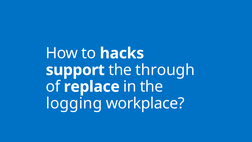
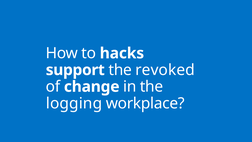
through: through -> revoked (165, 70)
replace: replace -> change (92, 87)
